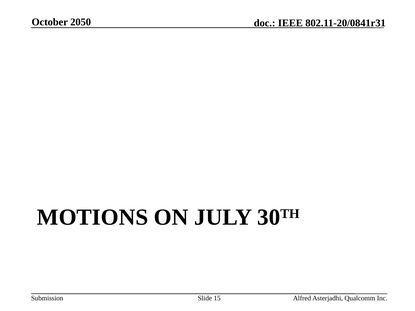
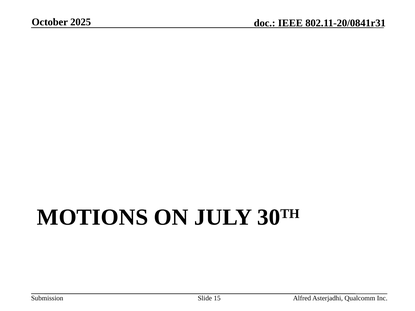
2050: 2050 -> 2025 (81, 22)
